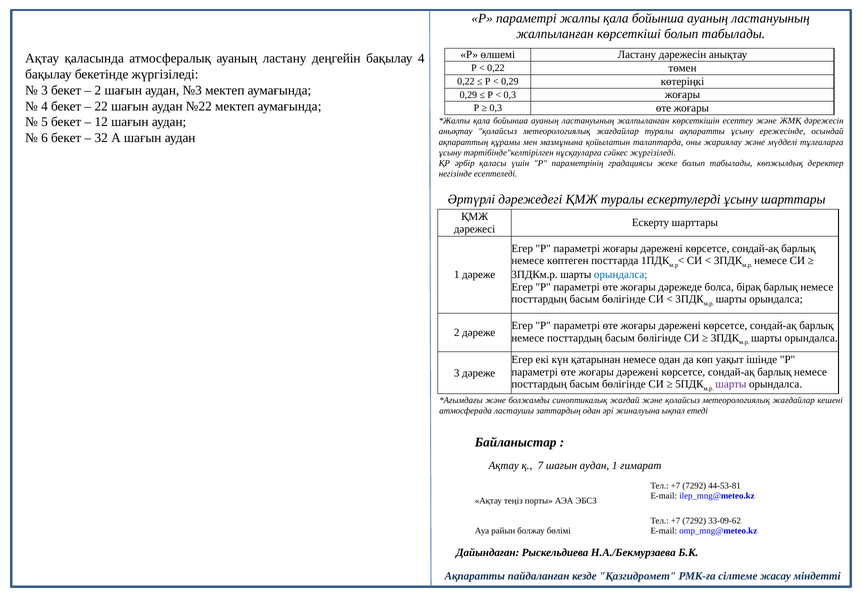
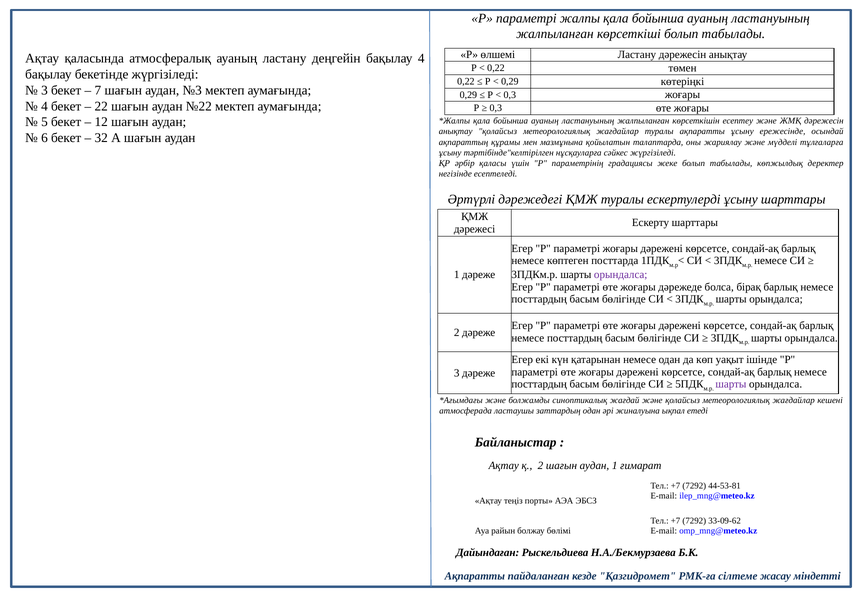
2: 2 -> 7 (98, 90)
орындалса colour: blue -> purple (621, 275)
қ 7: 7 -> 2 (540, 465)
